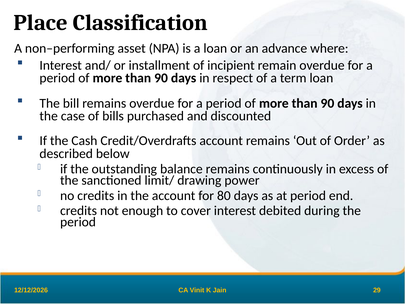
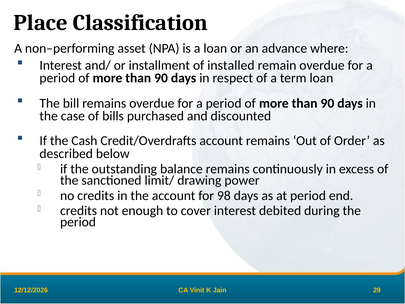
incipient: incipient -> installed (231, 65)
80: 80 -> 98 (224, 195)
